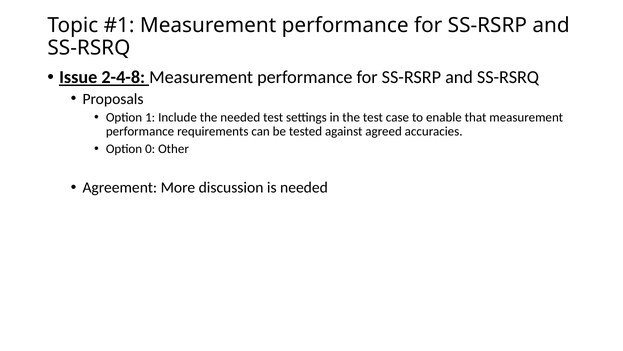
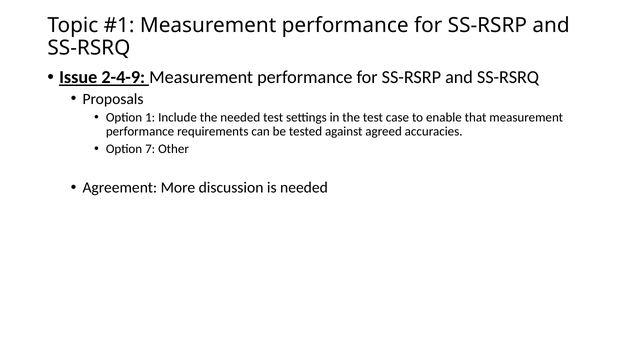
2-4-8: 2-4-8 -> 2-4-9 (123, 77)
0: 0 -> 7 (150, 149)
